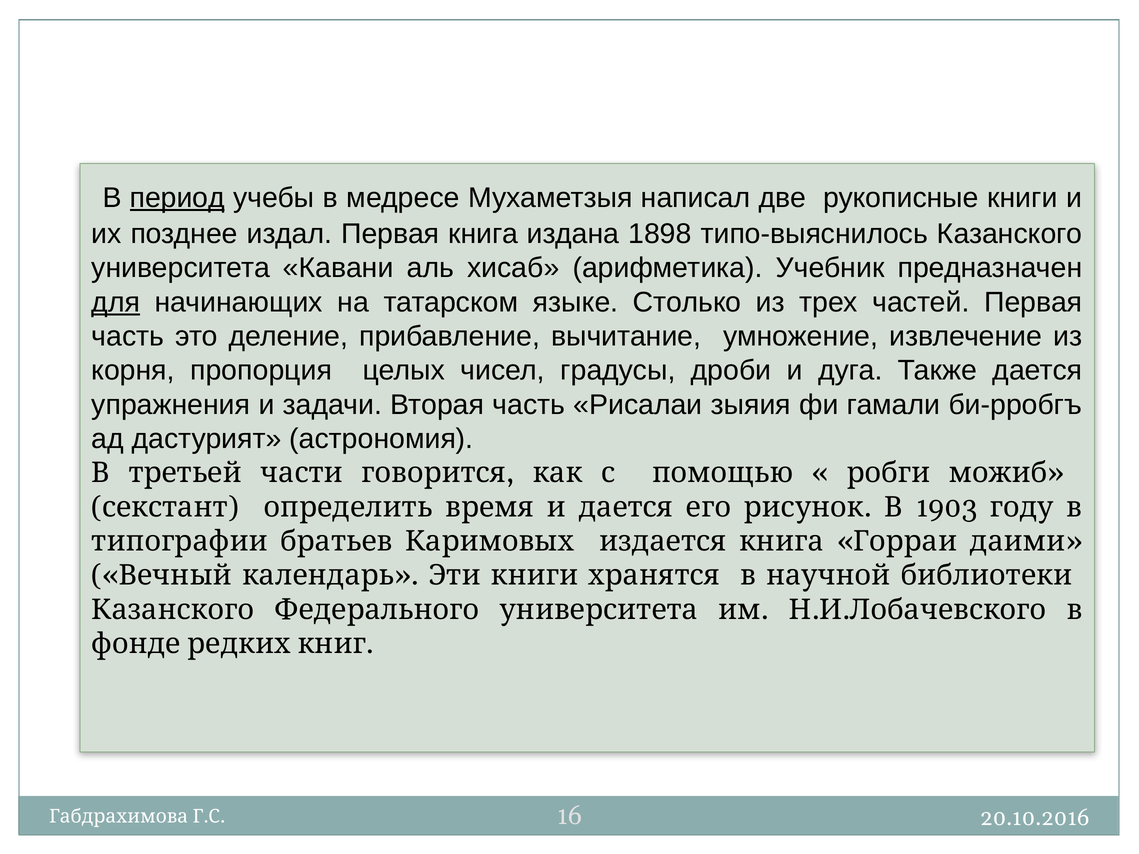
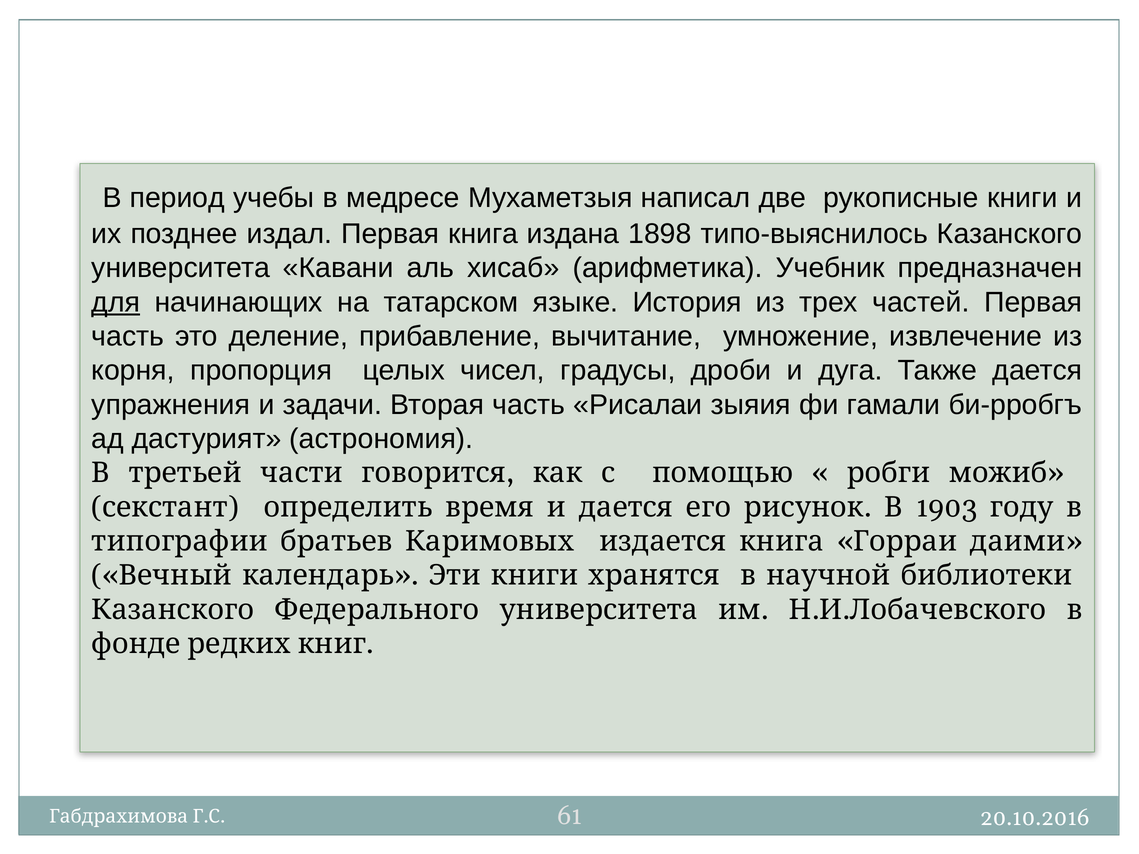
период underline: present -> none (177, 198)
Столько: Столько -> История (687, 302)
16: 16 -> 61 (570, 816)
